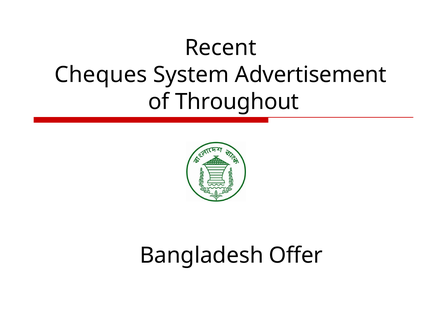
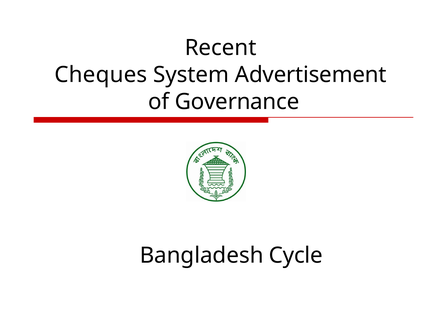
Throughout: Throughout -> Governance (237, 101)
Offer: Offer -> Cycle (296, 255)
